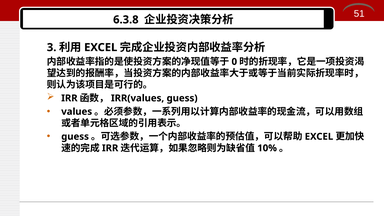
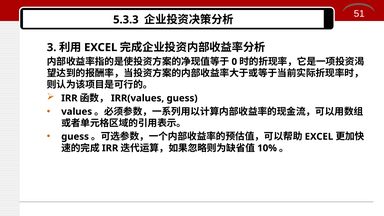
6.3.8: 6.3.8 -> 5.3.3 (126, 20)
